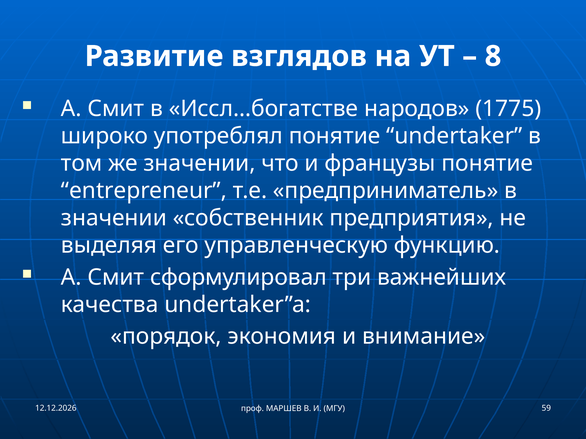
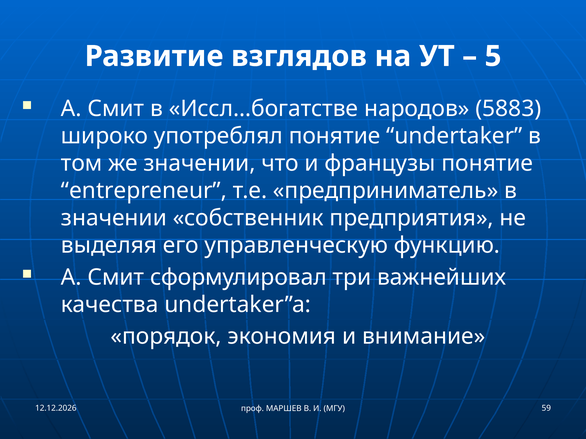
8: 8 -> 5 (493, 56)
1775: 1775 -> 5883 (508, 109)
